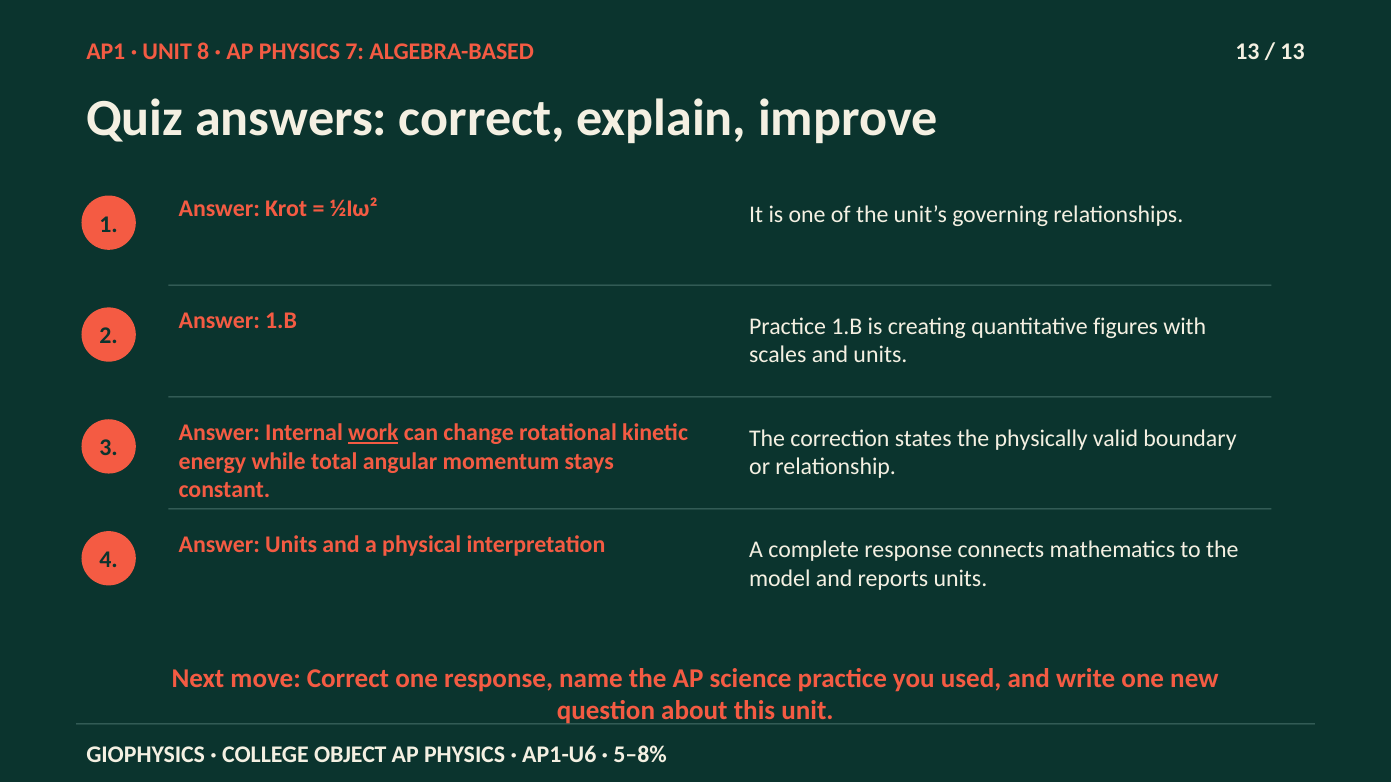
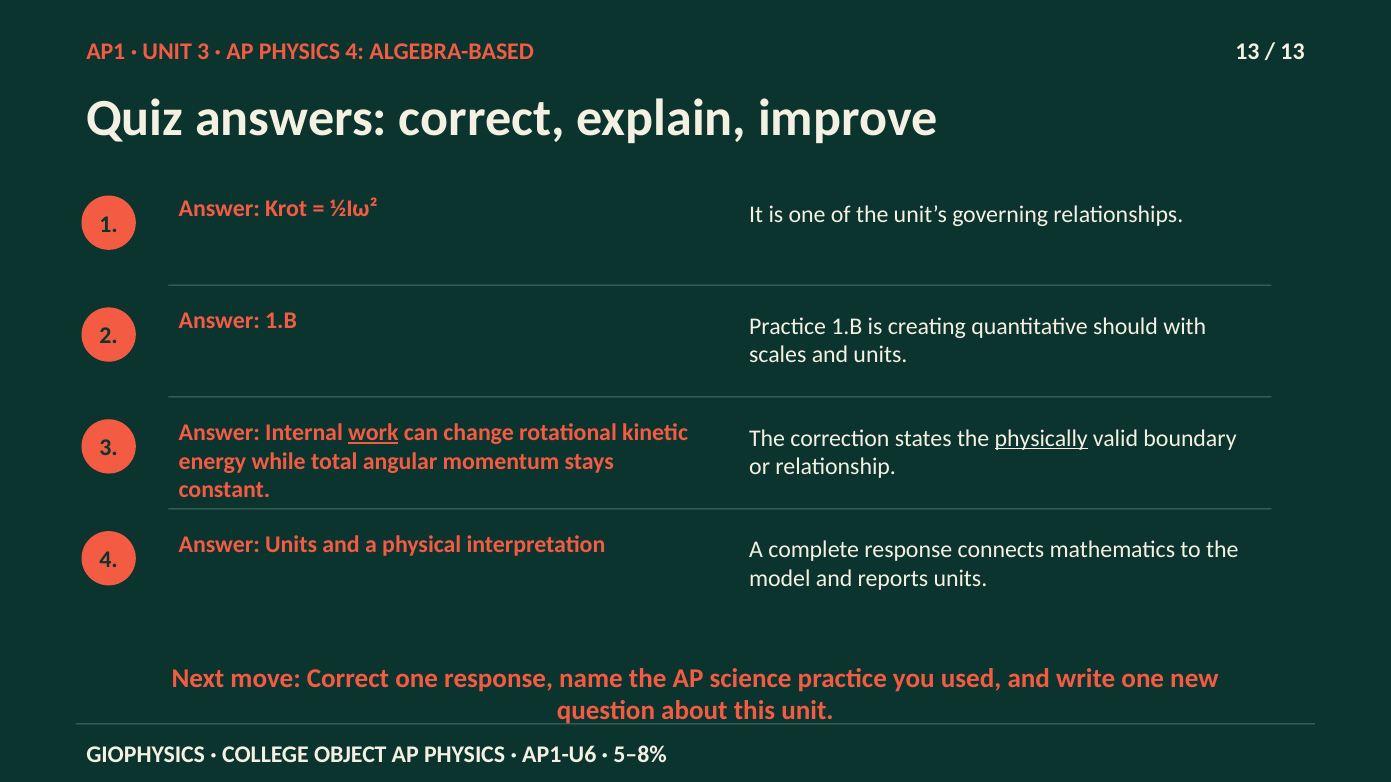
UNIT 8: 8 -> 3 (203, 52)
PHYSICS 7: 7 -> 4 (355, 52)
figures: figures -> should (1126, 326)
physically underline: none -> present (1041, 438)
